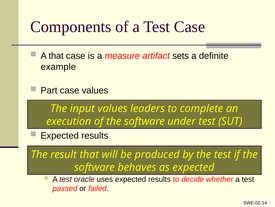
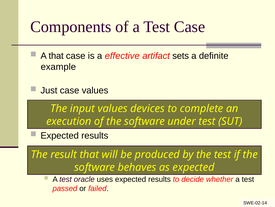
measure: measure -> effective (122, 56)
Part: Part -> Just (49, 90)
leaders: leaders -> devices (148, 108)
